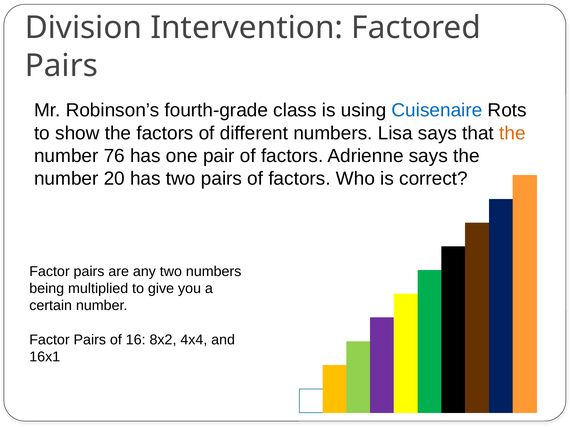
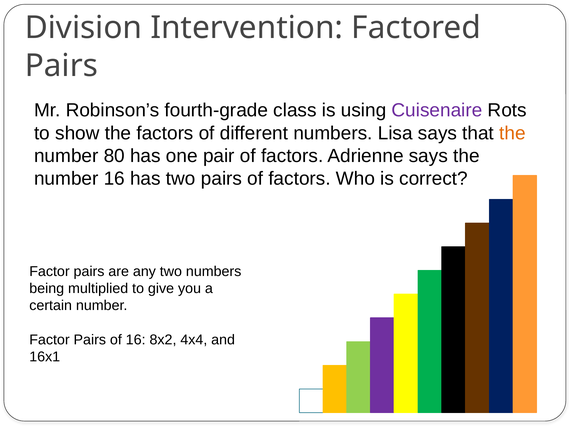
Cuisenaire colour: blue -> purple (437, 111)
76: 76 -> 80 (114, 156)
number 20: 20 -> 16 (114, 179)
